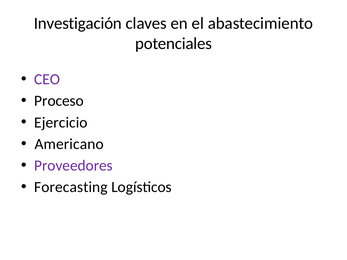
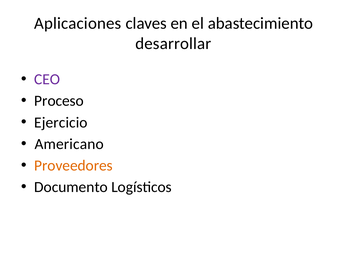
Investigación: Investigación -> Aplicaciones (78, 23)
potenciales: potenciales -> desarrollar (173, 44)
Proveedores colour: purple -> orange (73, 166)
Forecasting: Forecasting -> Documento (71, 187)
